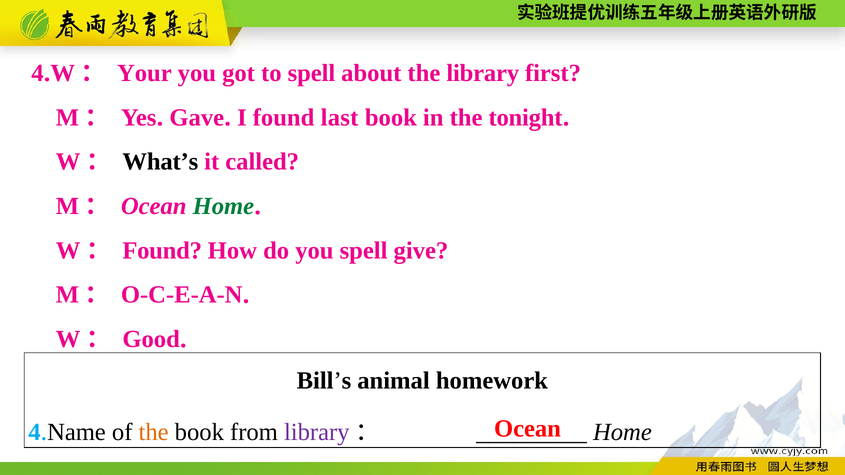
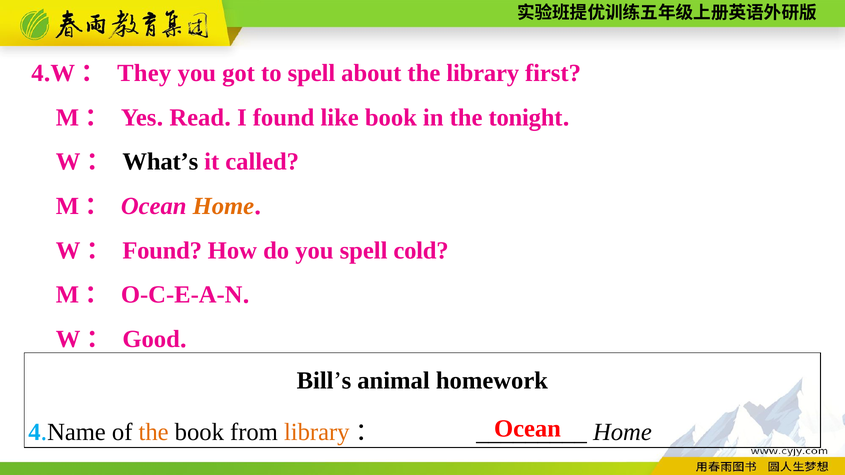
Your: Your -> They (144, 73)
Gave: Gave -> Read (197, 118)
last: last -> like (340, 118)
Home colour: green -> orange (223, 206)
give: give -> cold (421, 251)
library colour: purple -> orange (317, 432)
